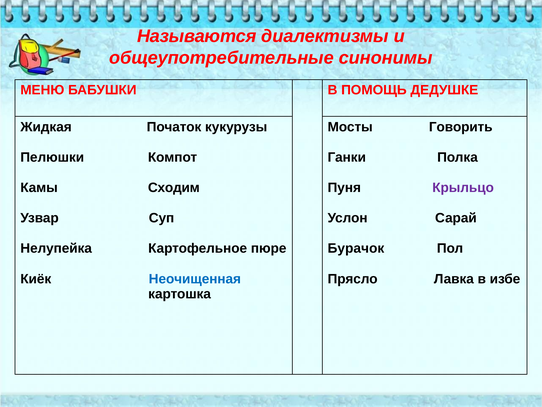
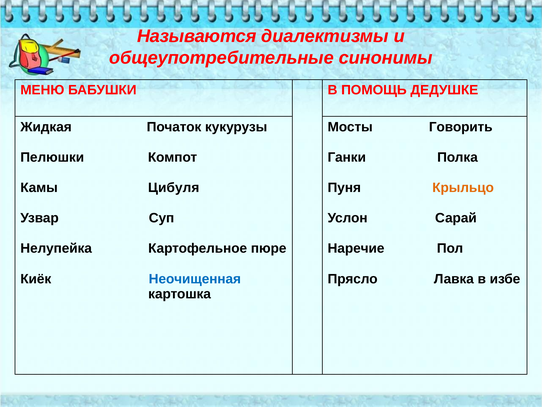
Сходим: Сходим -> Цибуля (174, 187)
Крыльцо colour: purple -> orange (463, 187)
Бурачок: Бурачок -> Наречие (356, 248)
